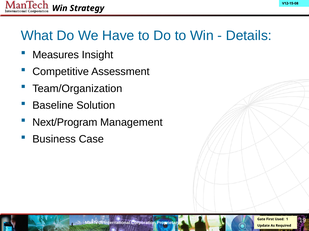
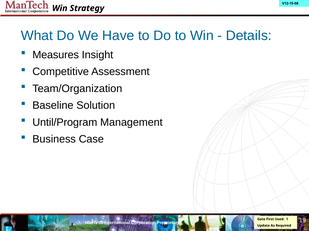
Next/Program: Next/Program -> Until/Program (65, 123)
